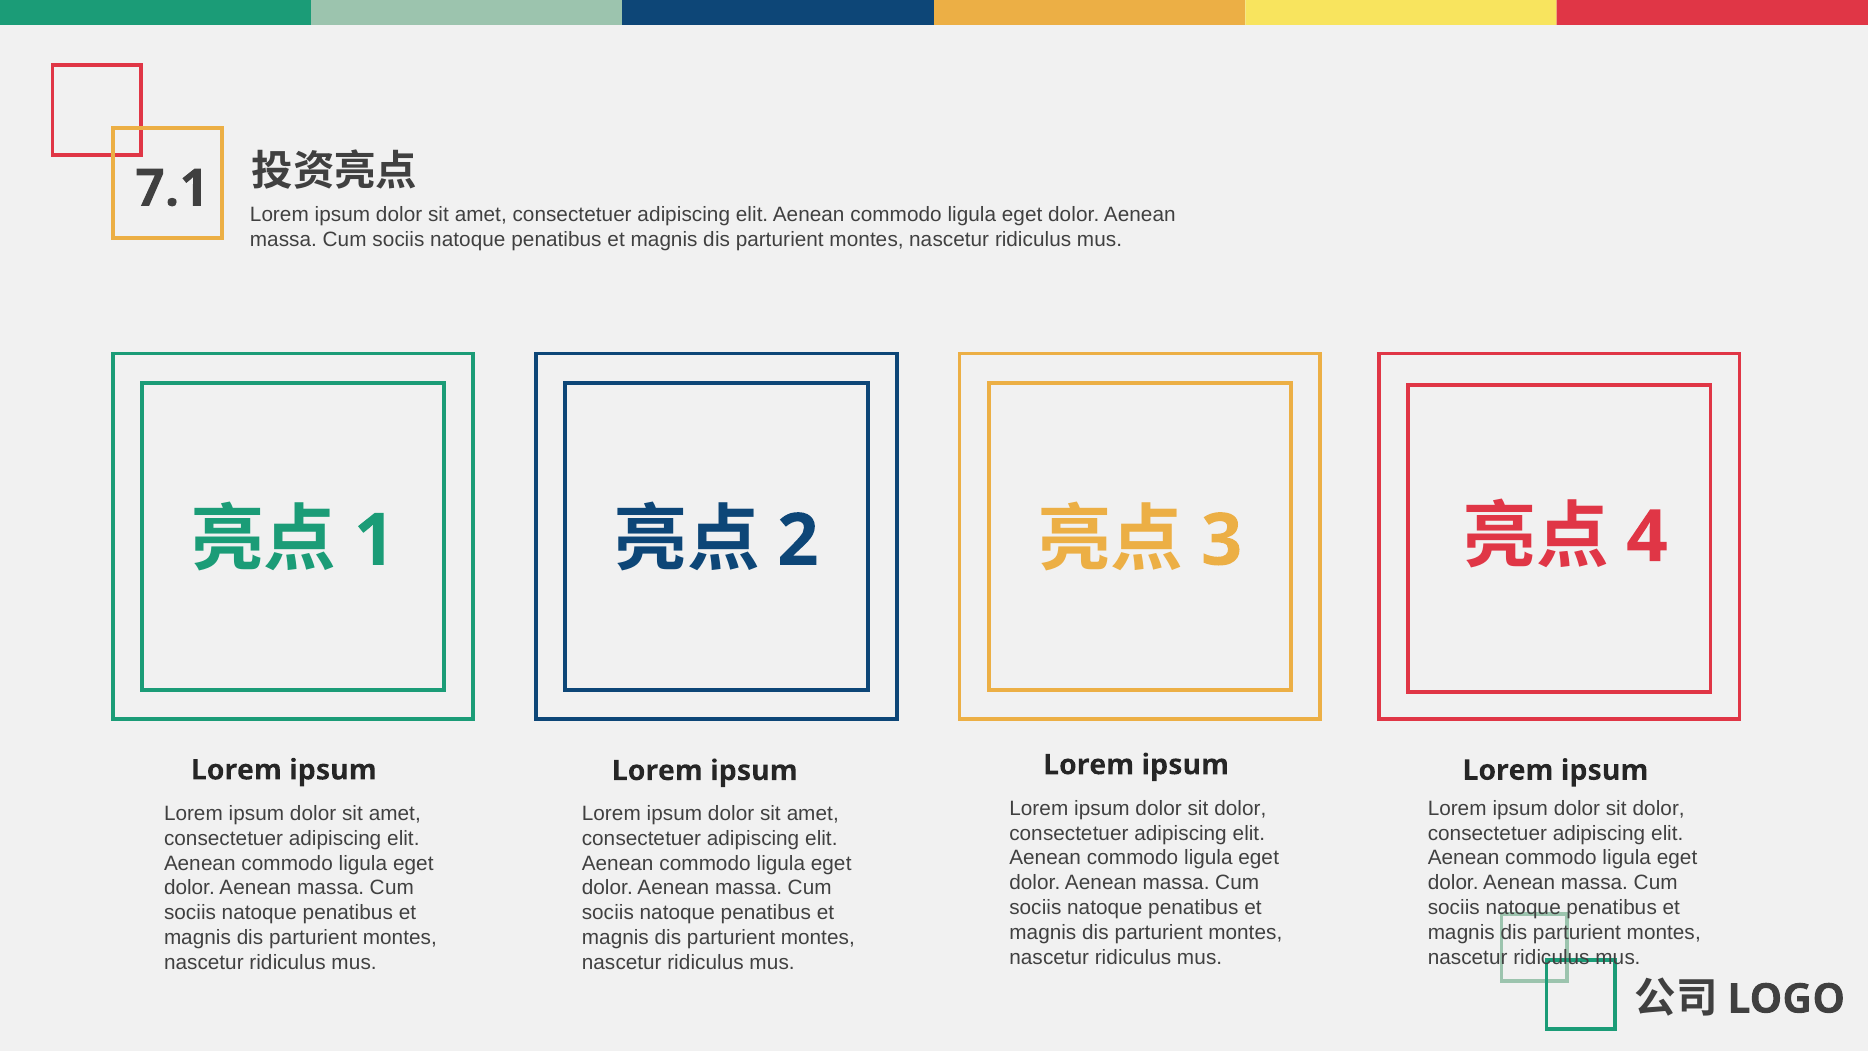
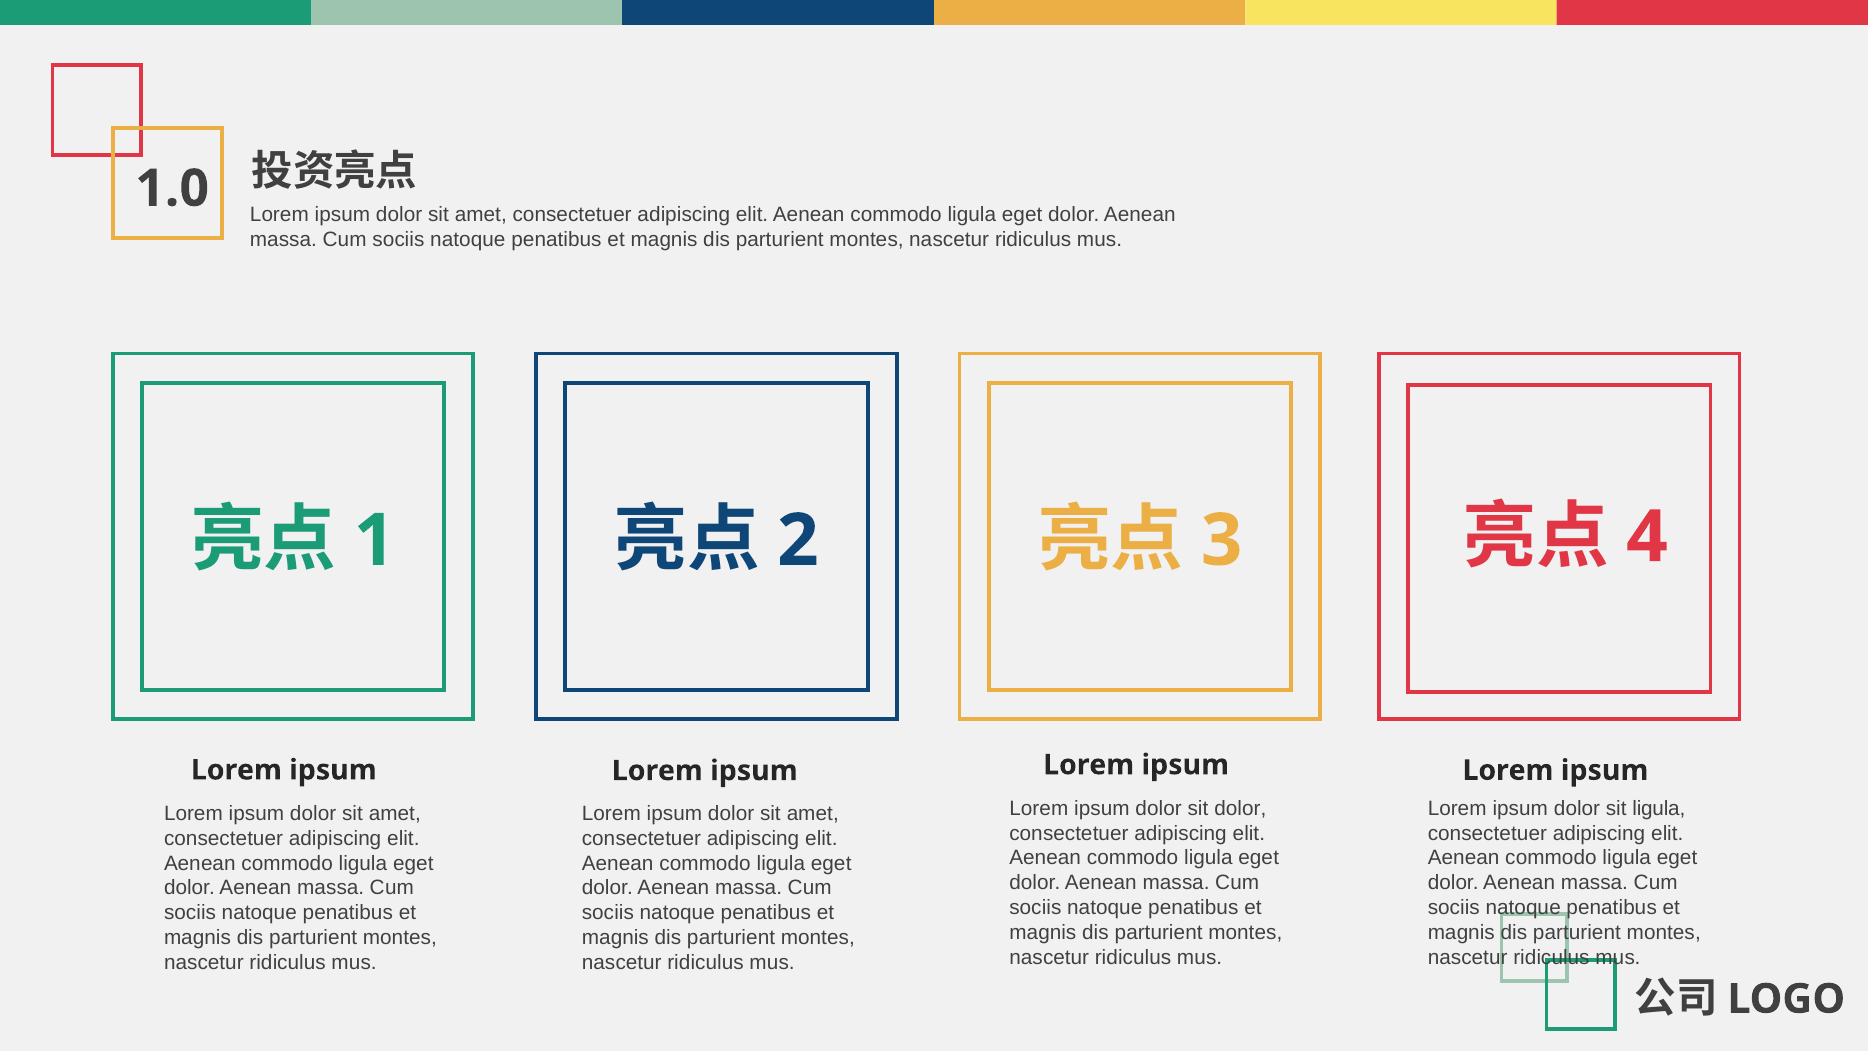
7.1: 7.1 -> 1.0 (172, 189)
dolor: dolor -> ligula (1659, 808)
